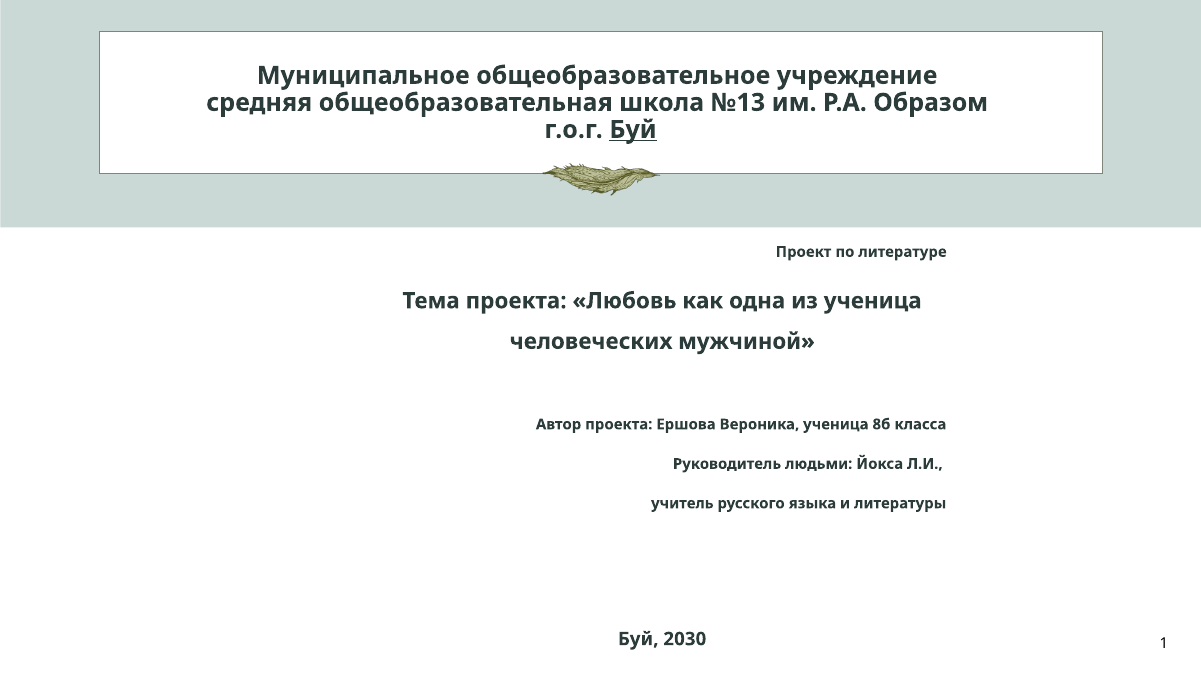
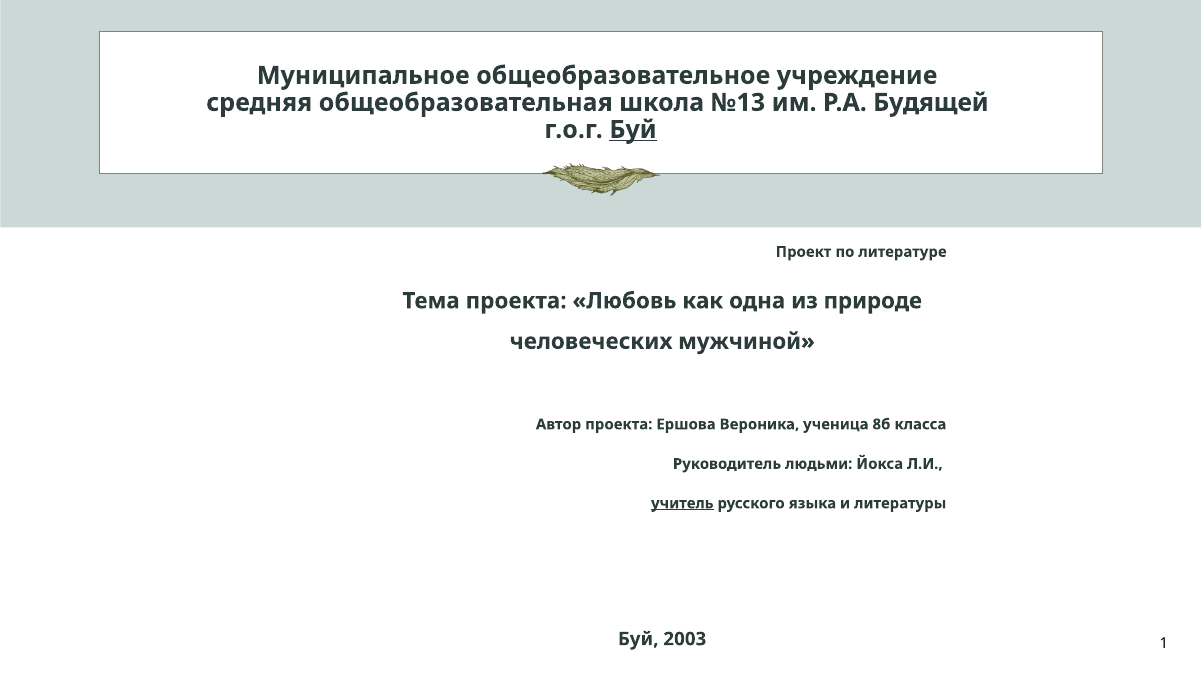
Образом: Образом -> Будящей (931, 103)
из ученица: ученица -> природе (873, 301)
учитель underline: none -> present (682, 504)
2030: 2030 -> 2003 (685, 640)
